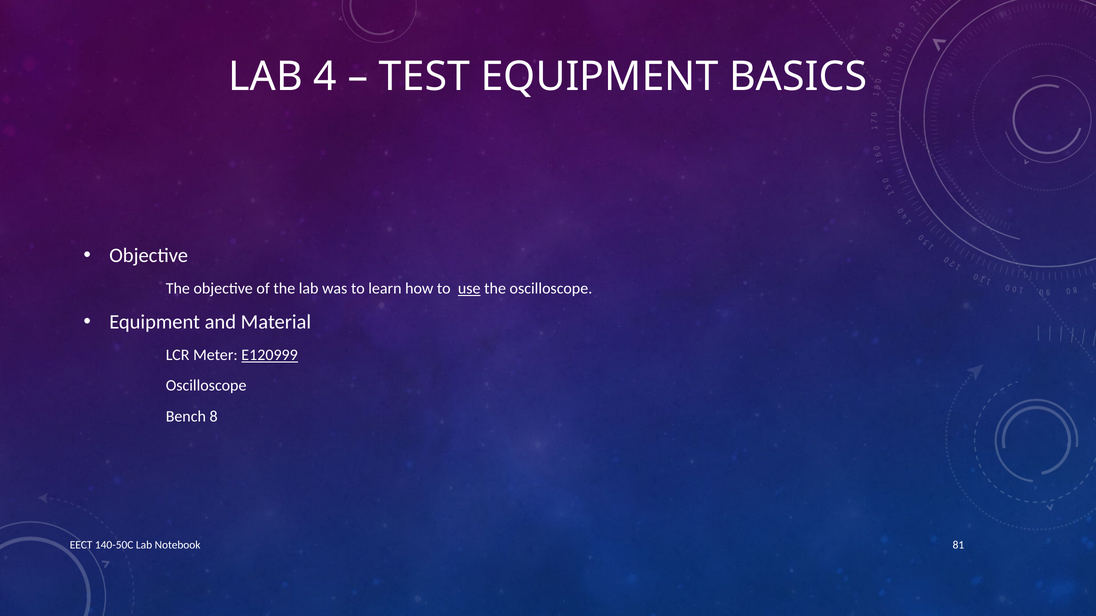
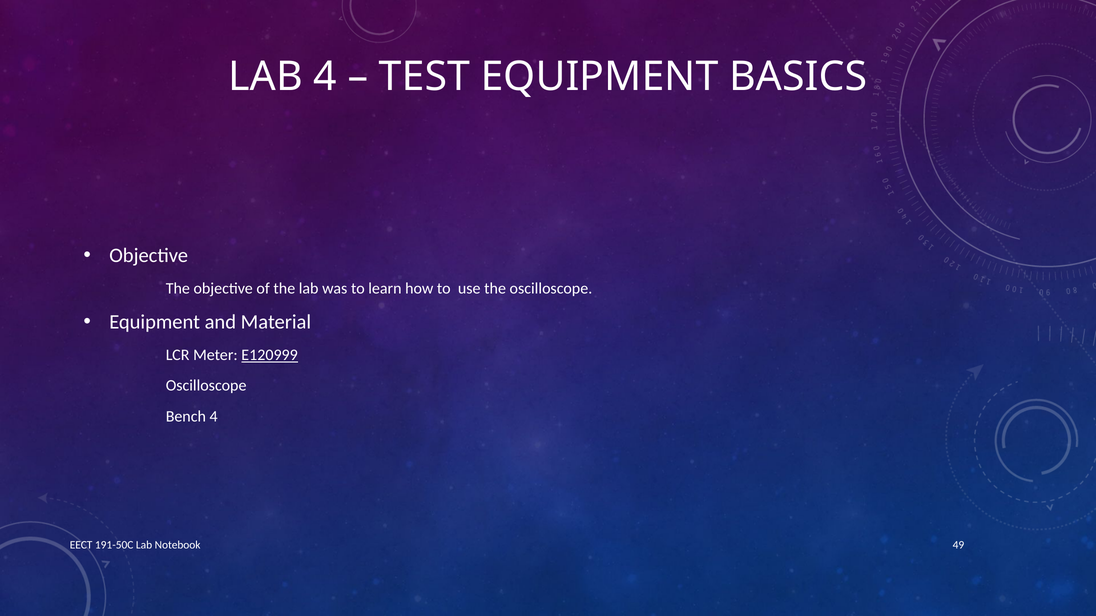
use underline: present -> none (469, 289)
Bench 8: 8 -> 4 (214, 417)
140-50C: 140-50C -> 191-50C (114, 545)
81: 81 -> 49 (958, 545)
